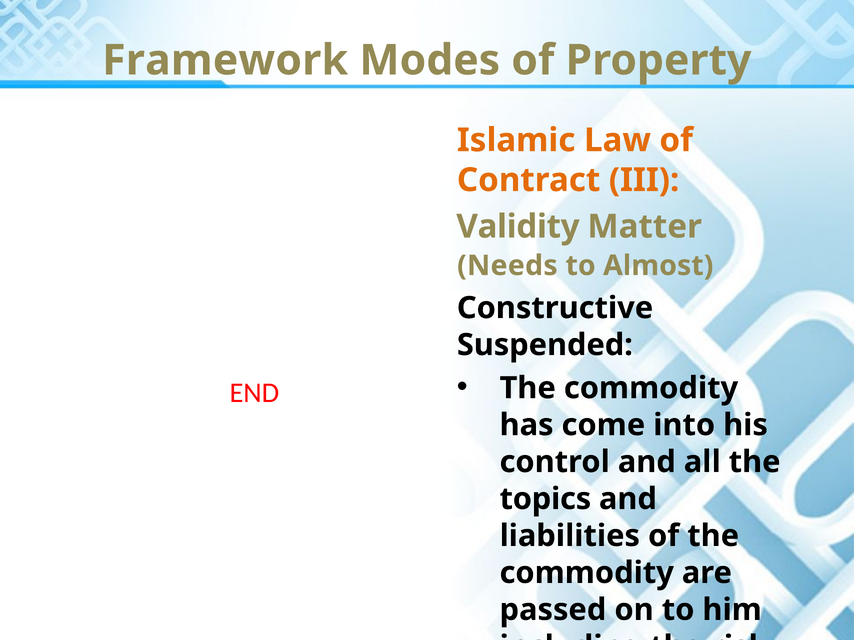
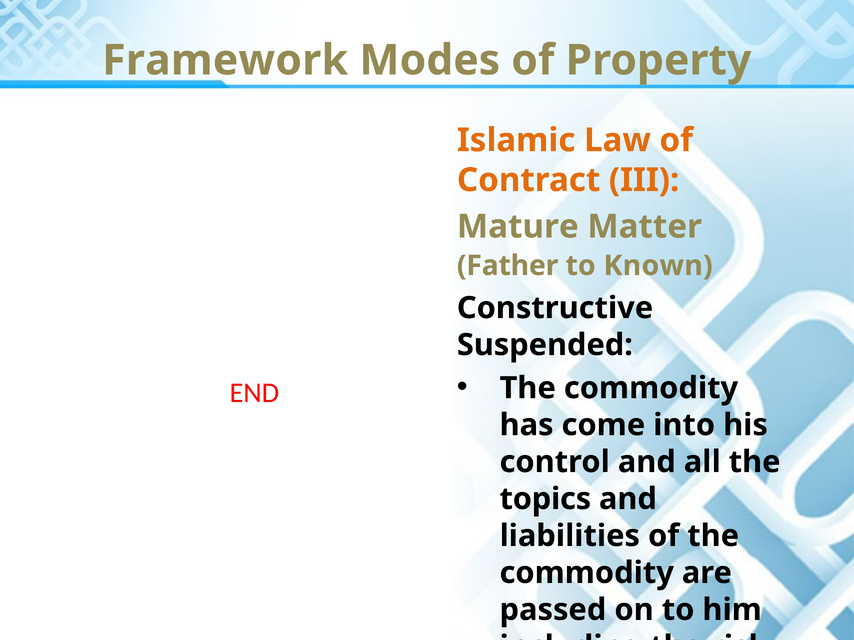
Validity: Validity -> Mature (518, 227)
Needs: Needs -> Father (508, 266)
Almost: Almost -> Known (658, 266)
